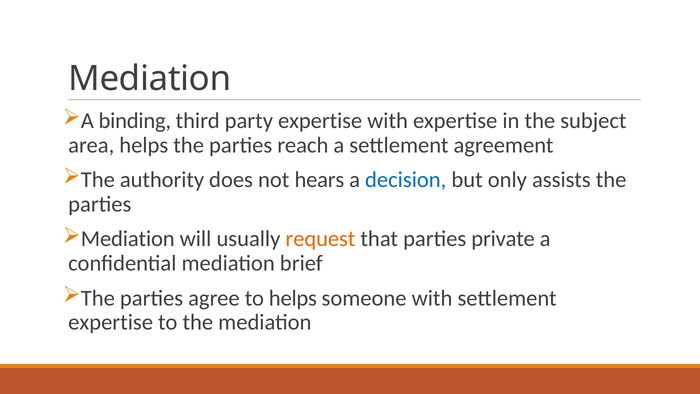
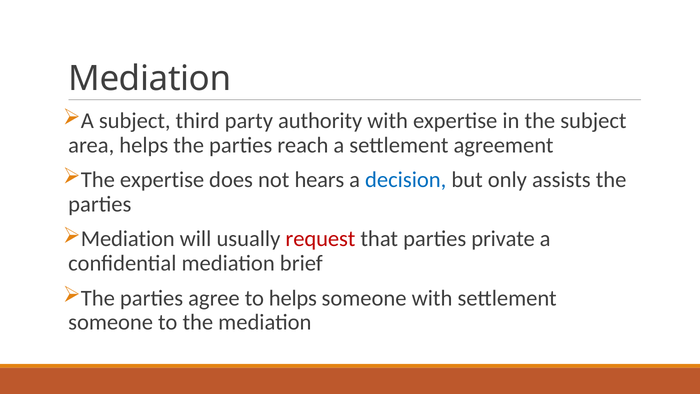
A binding: binding -> subject (135, 121)
party expertise: expertise -> authority (320, 121)
The authority: authority -> expertise (162, 180)
request colour: orange -> red (320, 239)
expertise: expertise -> someone (111, 322)
